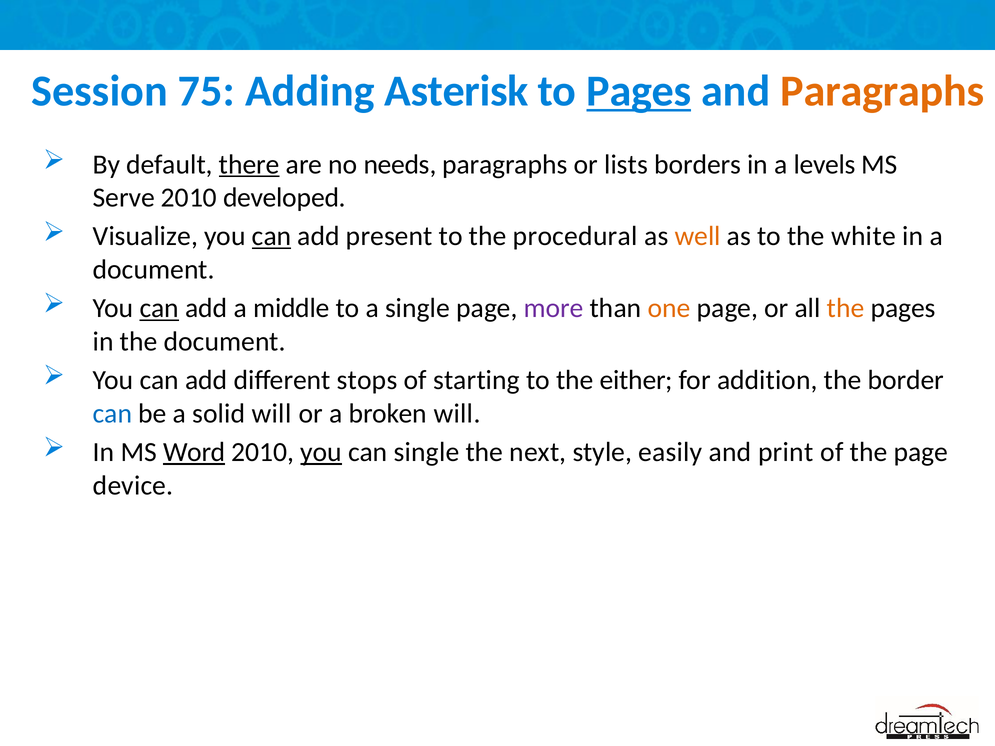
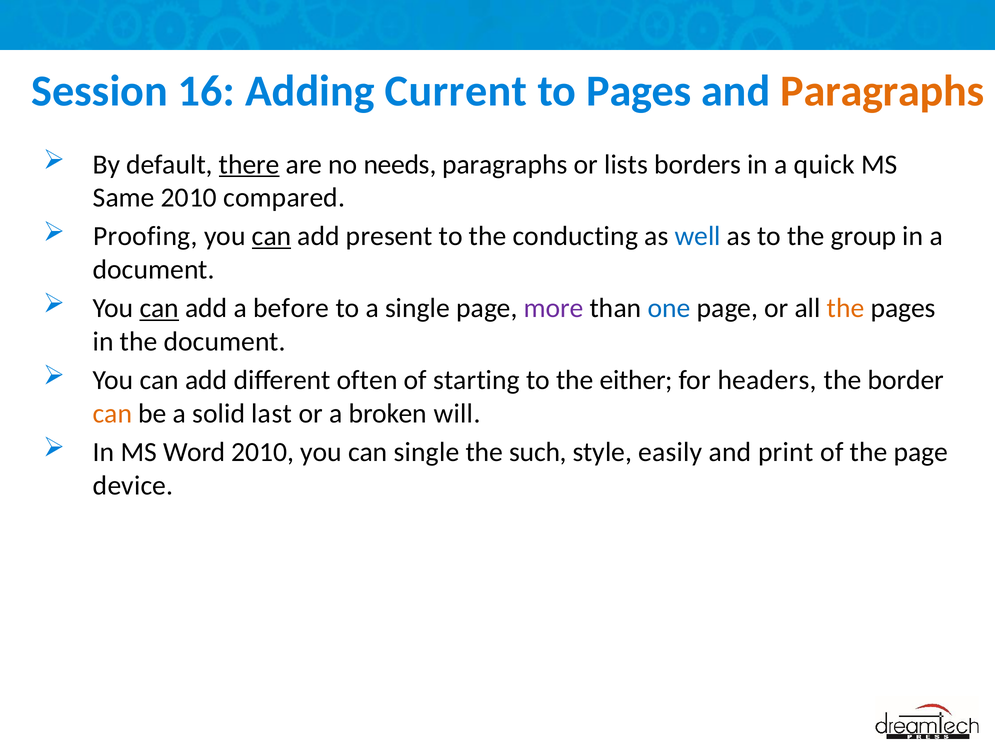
75: 75 -> 16 (206, 91)
Asterisk: Asterisk -> Current (456, 91)
Pages underline: present -> none (639, 91)
levels: levels -> quick (824, 164)
Serve: Serve -> Same (124, 198)
developed: developed -> compared (284, 198)
Visualize: Visualize -> Proofing (145, 236)
procedural: procedural -> conducting (575, 236)
well colour: orange -> blue (698, 236)
white: white -> group (864, 236)
middle: middle -> before (291, 308)
one colour: orange -> blue (669, 308)
stops: stops -> often (367, 380)
addition: addition -> headers (767, 380)
can colour: blue -> orange (113, 414)
solid will: will -> last (272, 414)
Word underline: present -> none (194, 452)
you underline: present -> none (321, 452)
next: next -> such (538, 452)
